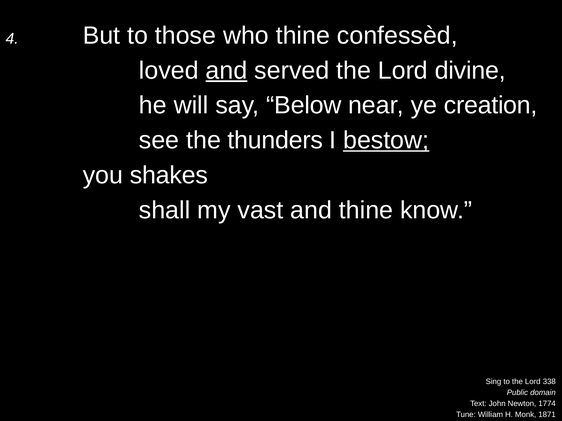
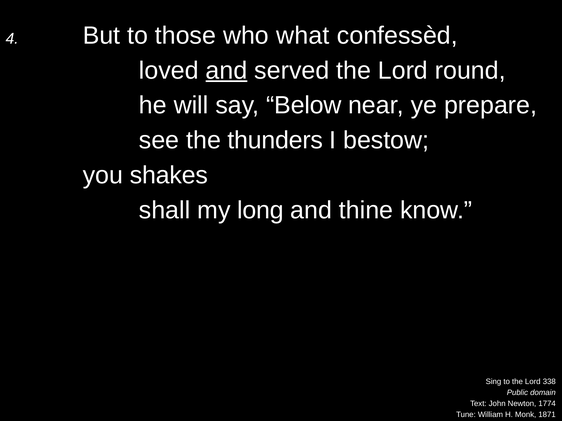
who thine: thine -> what (303, 36)
divine: divine -> round (470, 71)
creation: creation -> prepare (491, 106)
bestow underline: present -> none (386, 140)
vast: vast -> long (261, 210)
